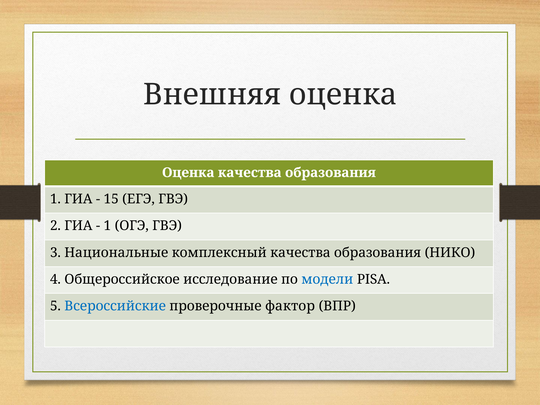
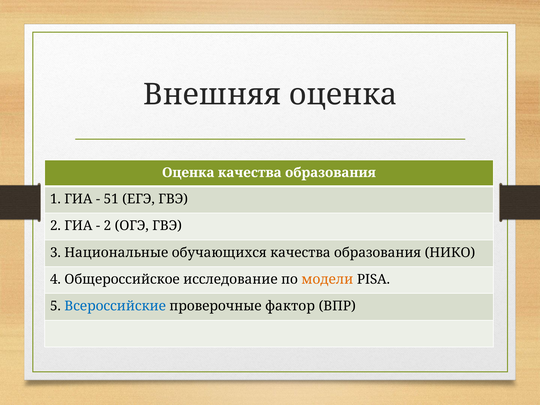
15: 15 -> 51 (111, 199)
1: 1 -> 2 (107, 226)
комплексный: комплексный -> обучающихся (219, 253)
модели colour: blue -> orange (327, 279)
